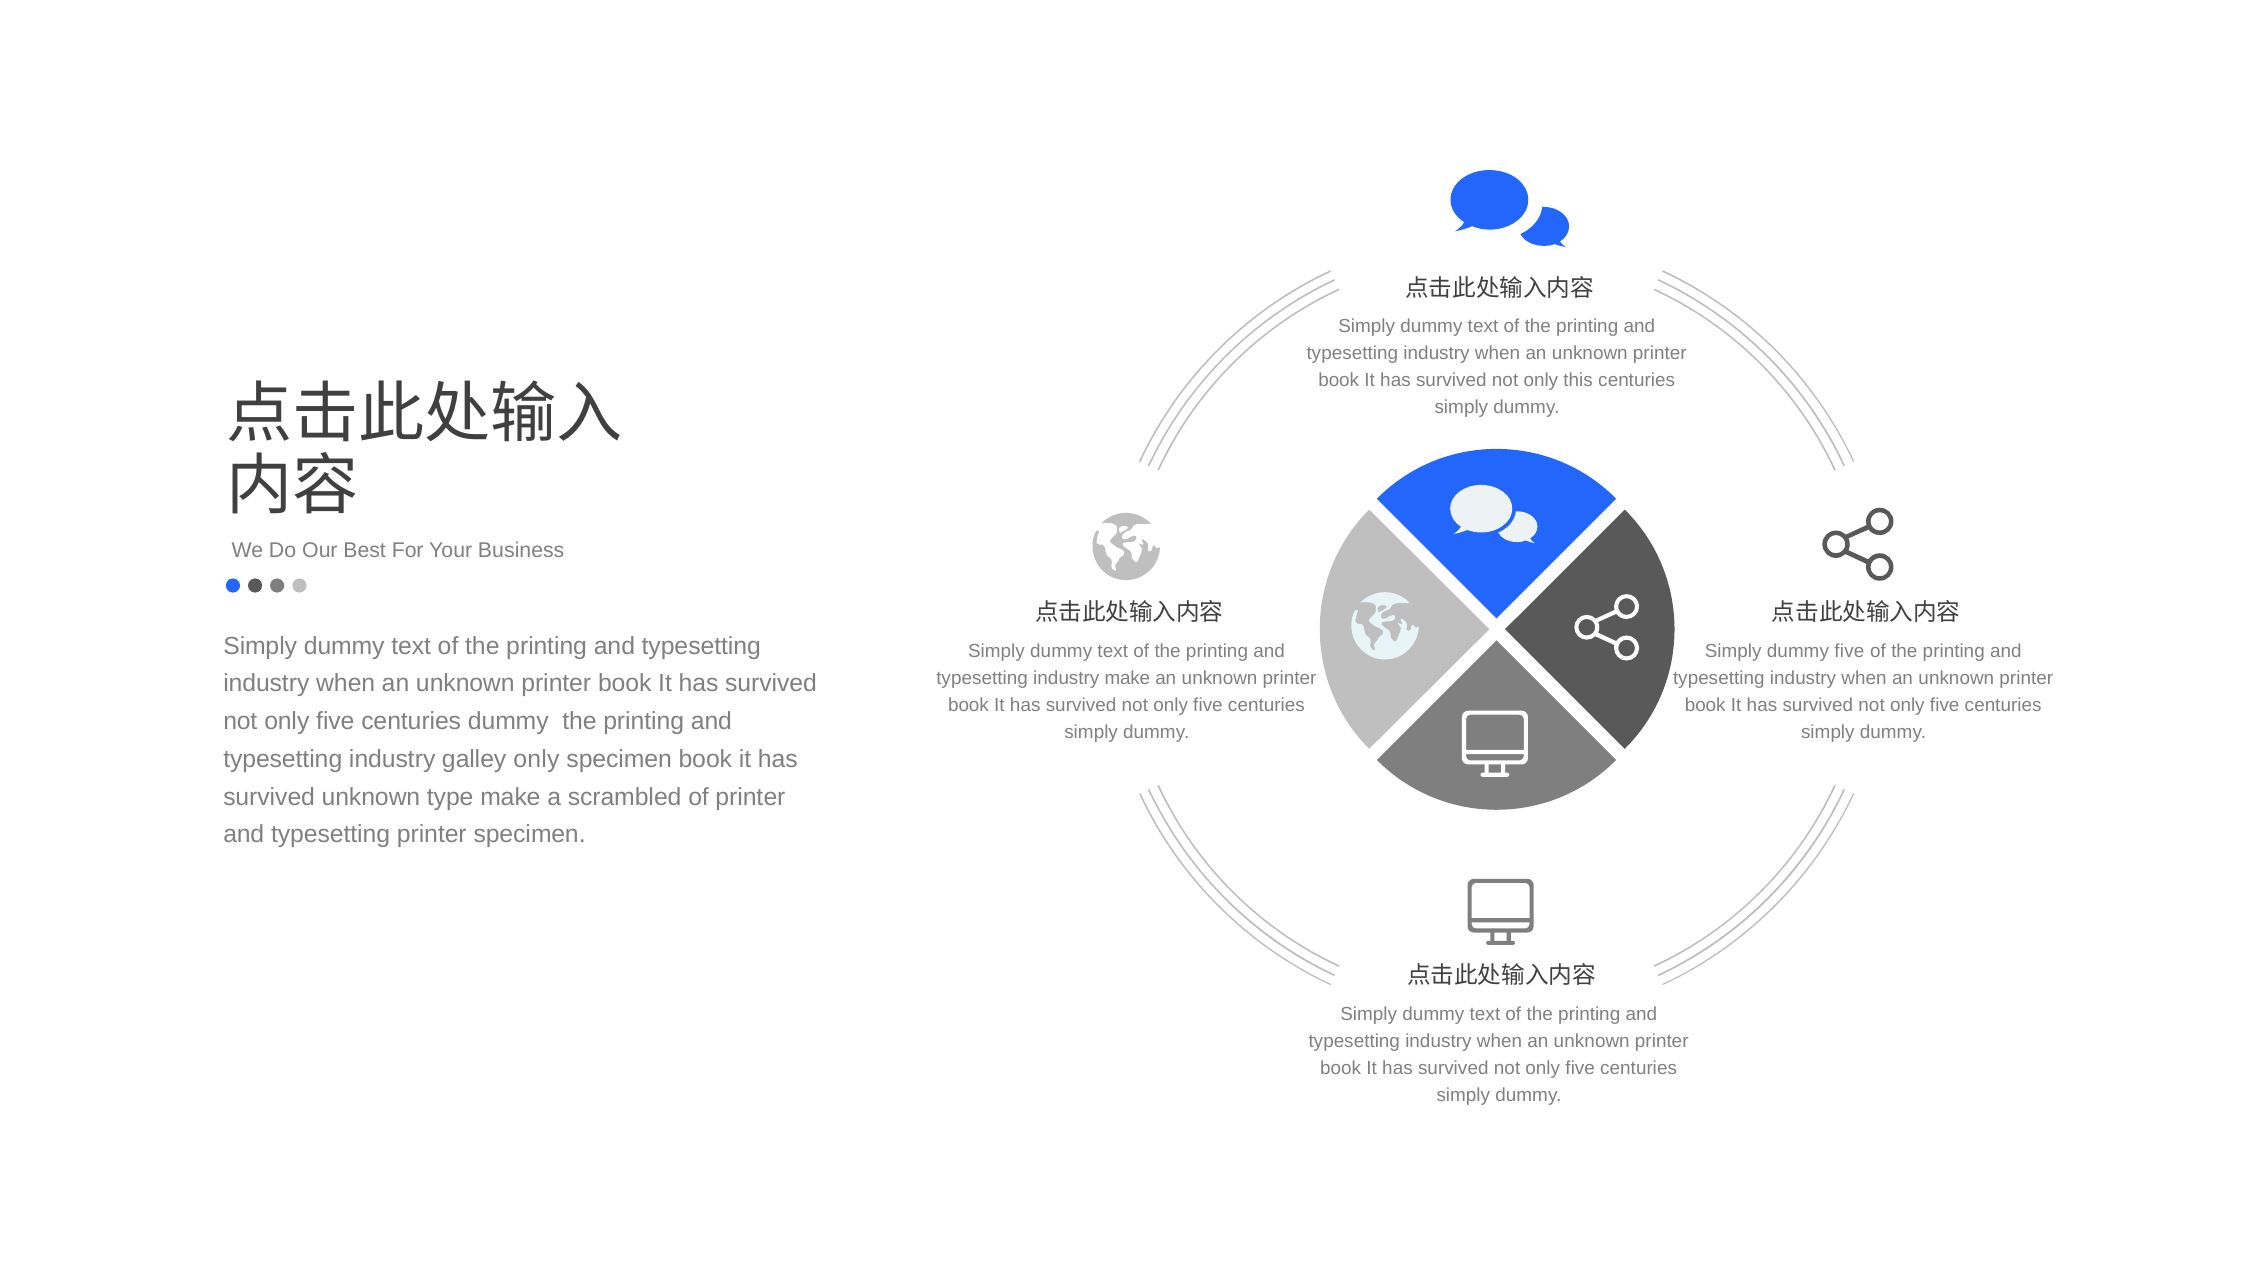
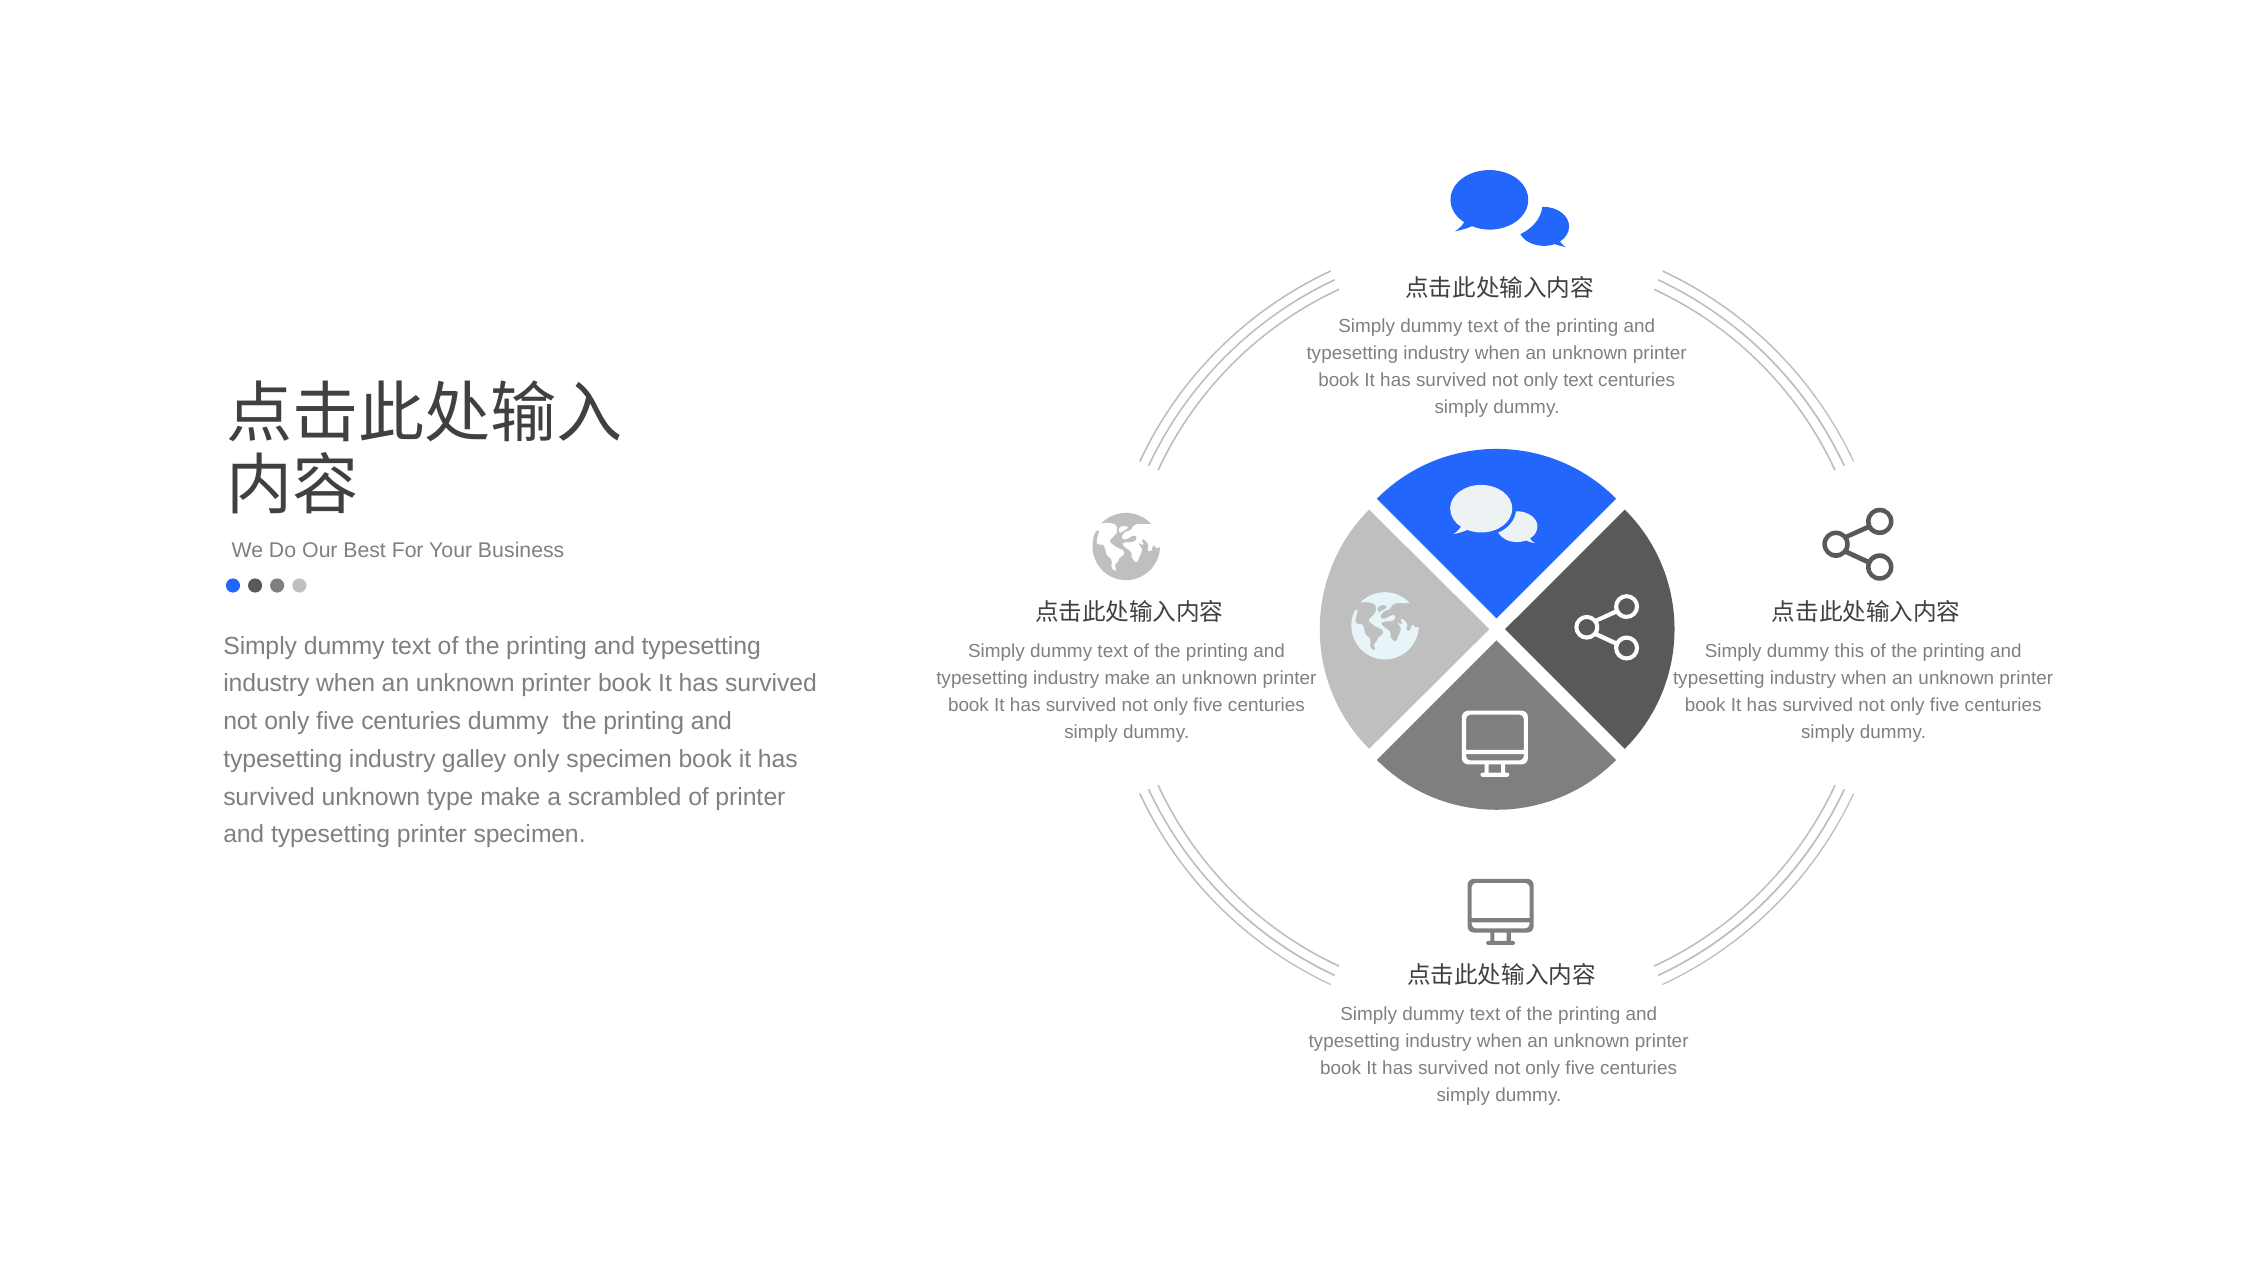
only this: this -> text (1578, 381)
dummy five: five -> this (1849, 651)
